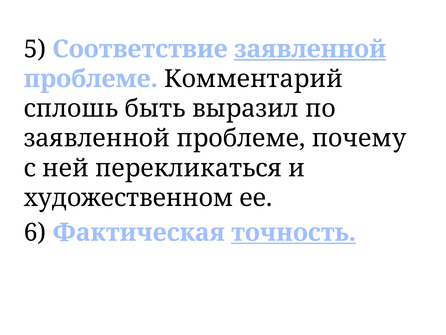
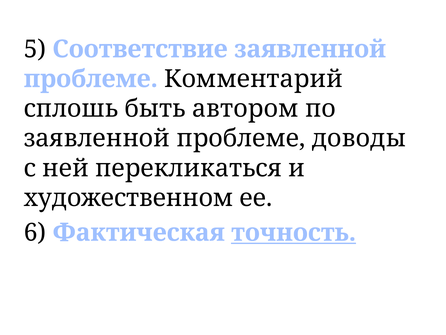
заявленной underline: present -> none (310, 49)
выразил: выразил -> автором (245, 109)
почему: почему -> доводы (359, 138)
